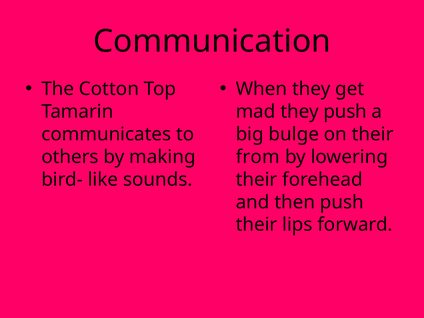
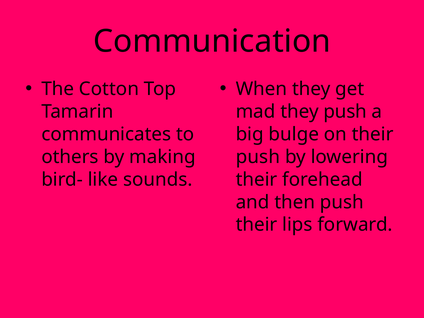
from: from -> push (258, 157)
